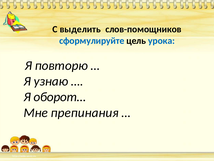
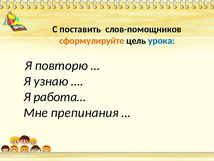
выделить: выделить -> поставить (80, 29)
сформулируйте colour: blue -> orange (92, 41)
оборот…: оборот… -> работа… (60, 97)
